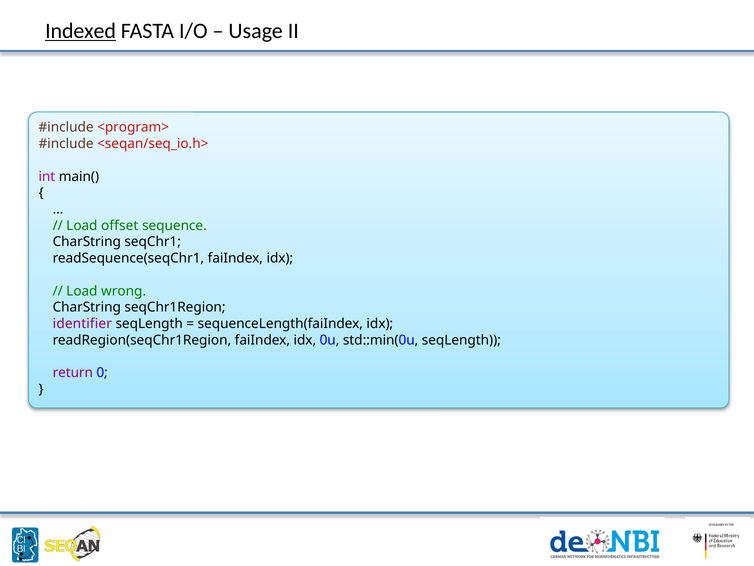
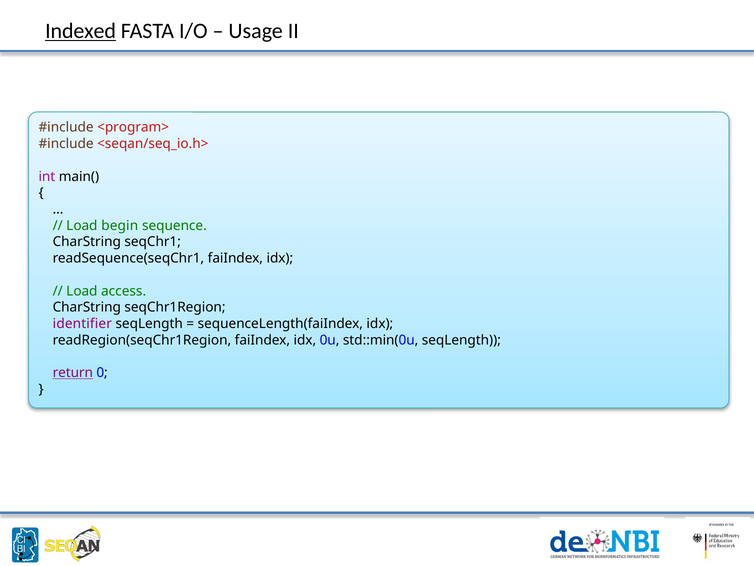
offset: offset -> begin (120, 225)
wrong: wrong -> access (124, 291)
return underline: none -> present (73, 373)
